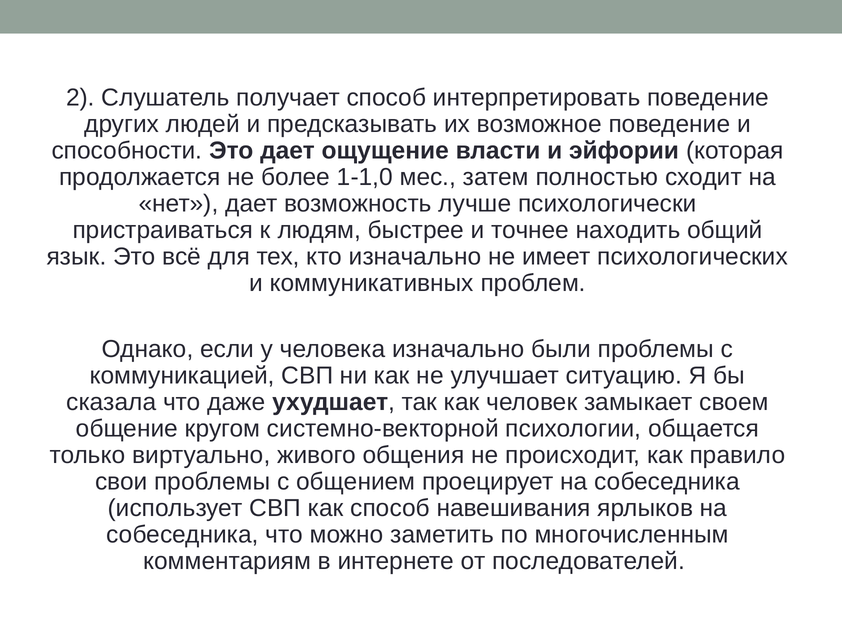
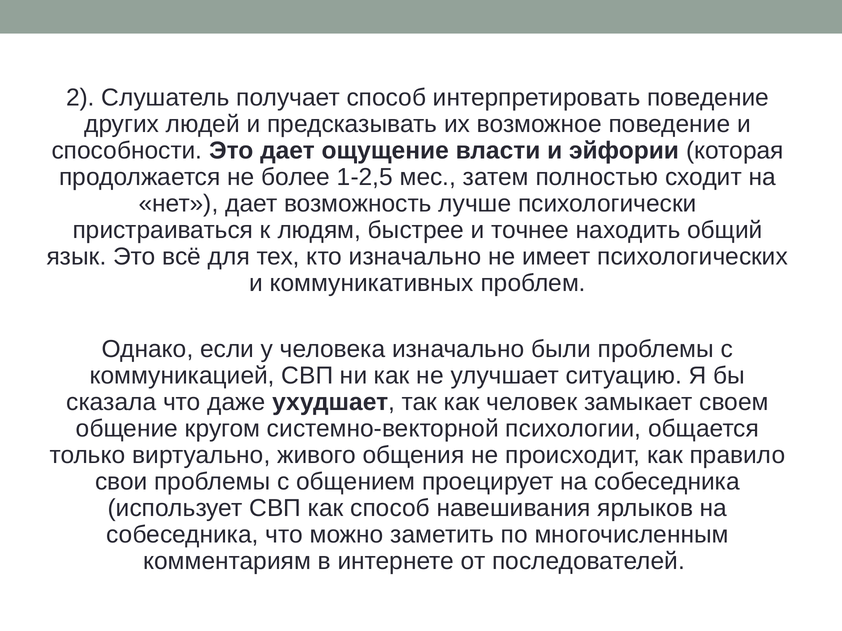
1-1,0: 1-1,0 -> 1-2,5 (365, 177)
